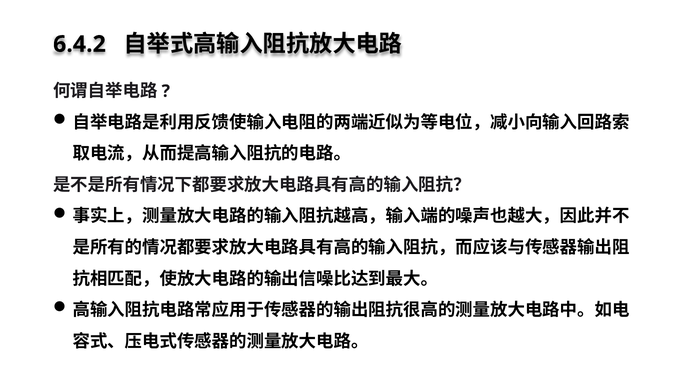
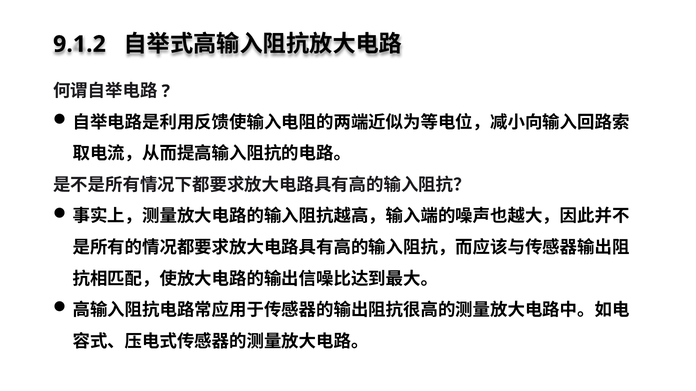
6.4.2: 6.4.2 -> 9.1.2 (79, 44)
